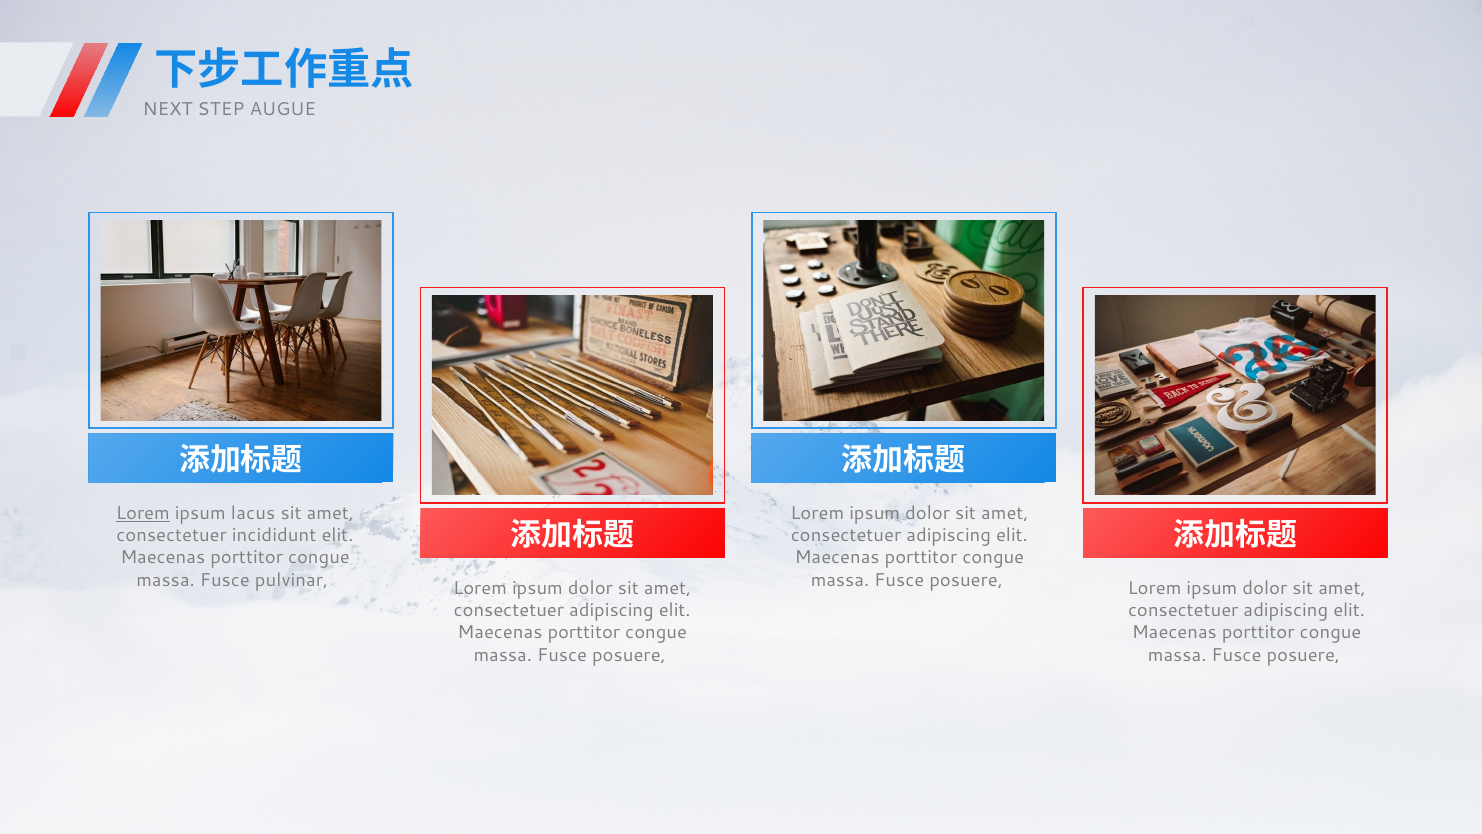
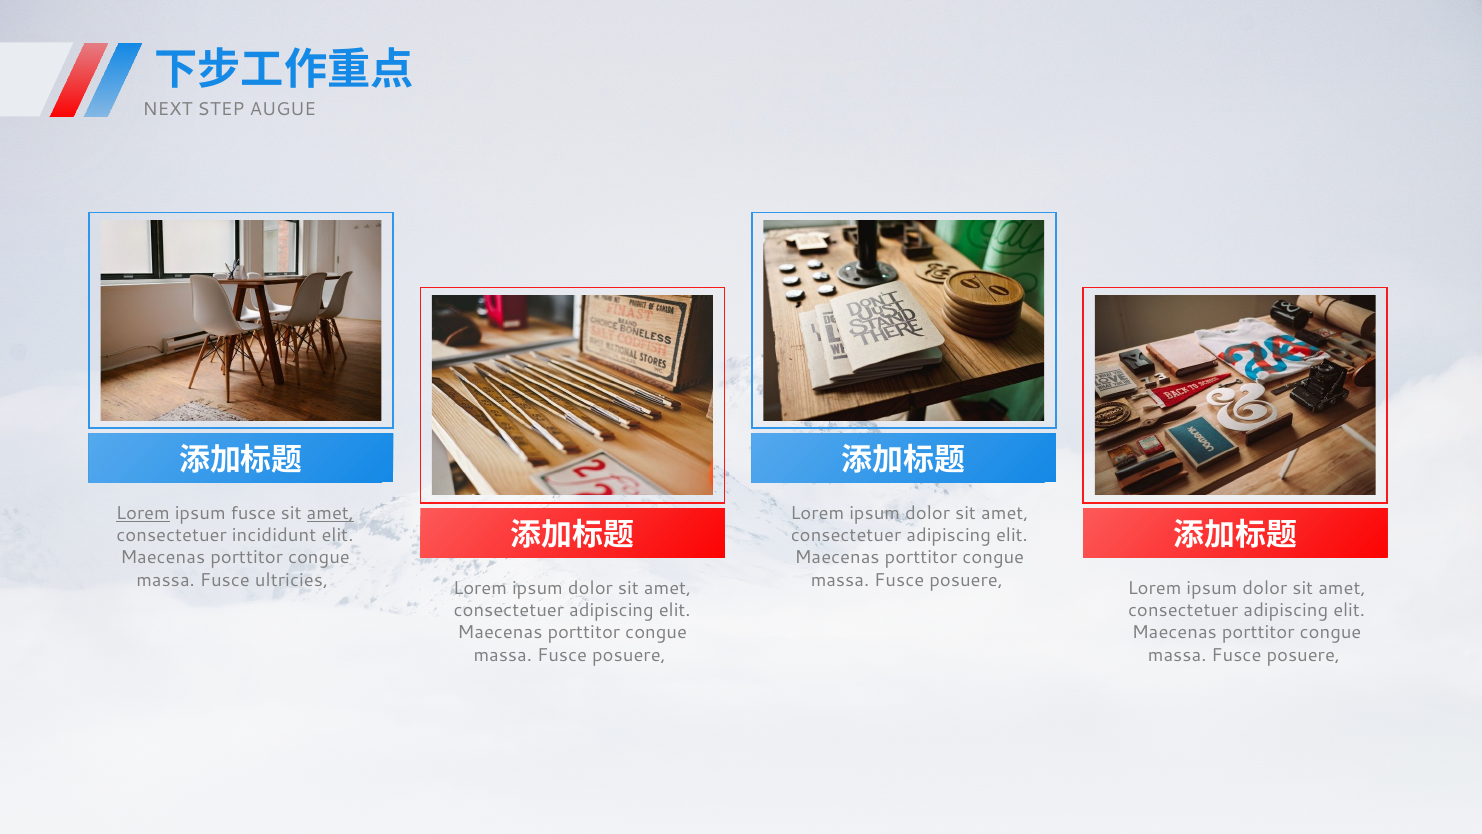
ipsum lacus: lacus -> fusce (253, 513)
amet underline: none -> present (330, 513)
pulvinar: pulvinar -> ultricies (292, 580)
